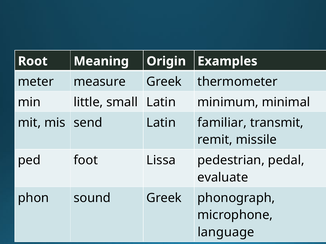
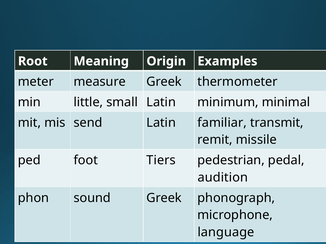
Lissa: Lissa -> Tiers (161, 161)
evaluate: evaluate -> audition (223, 178)
